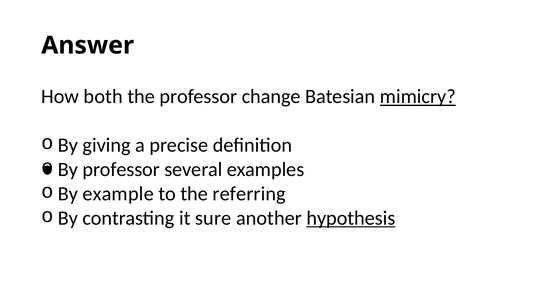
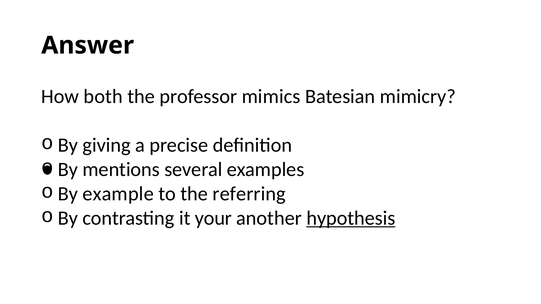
change: change -> mimics (271, 97)
mimicry underline: present -> none (418, 97)
By professor: professor -> mentions (121, 170)
sure: sure -> your (213, 218)
